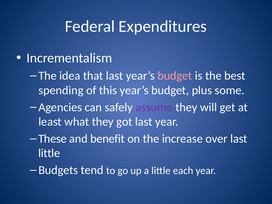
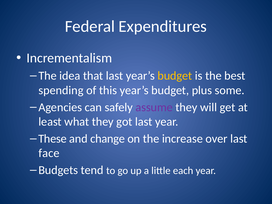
budget colour: pink -> yellow (175, 76)
benefit: benefit -> change (108, 139)
little: little -> face (49, 153)
